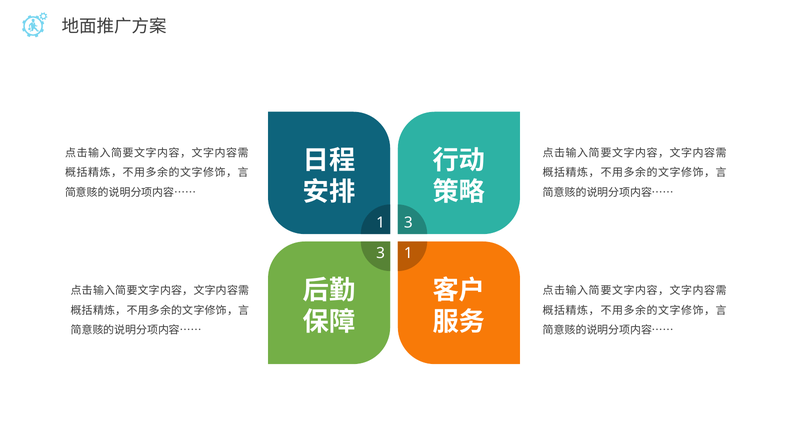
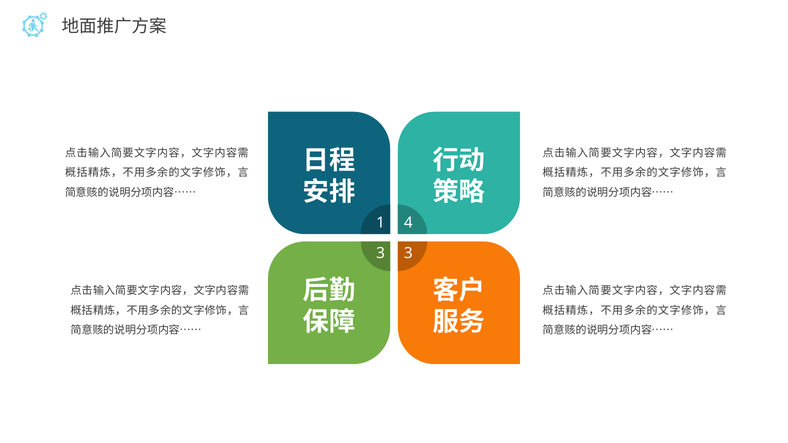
1 3: 3 -> 4 (408, 223)
3 1: 1 -> 3 (408, 253)
